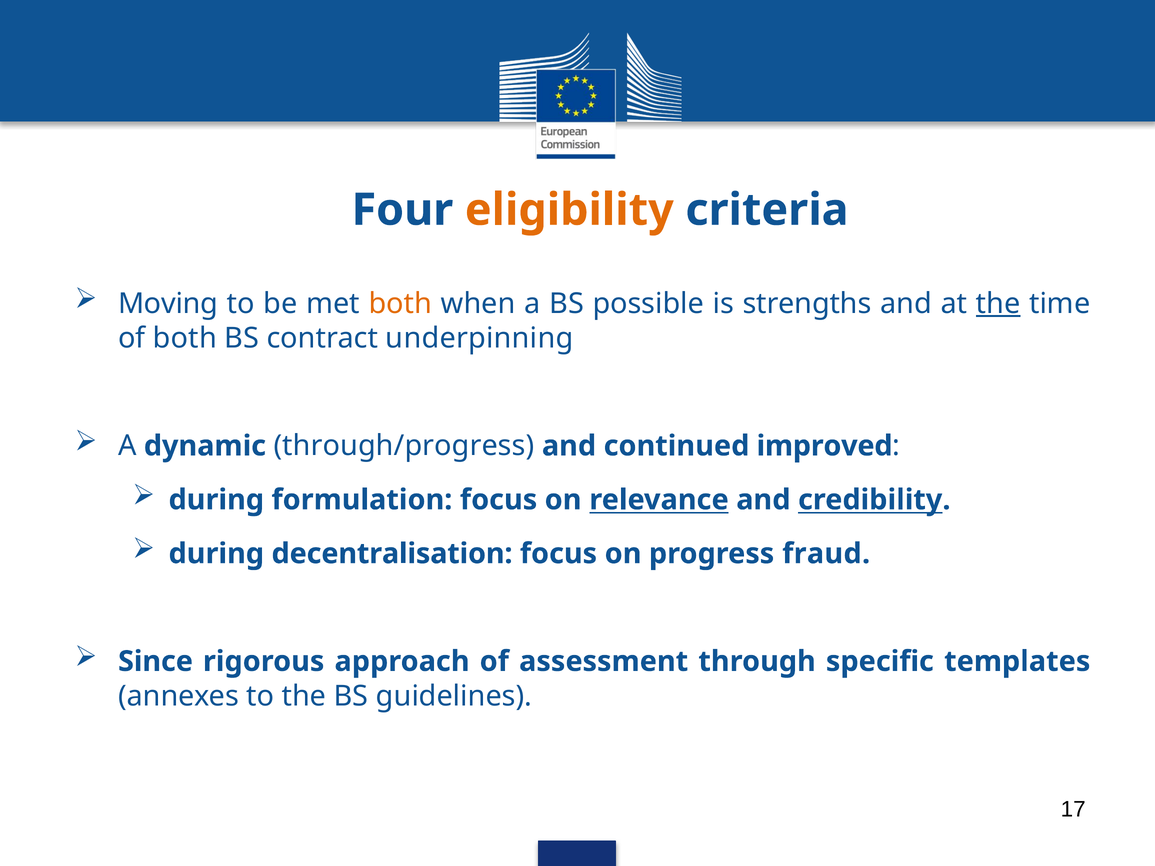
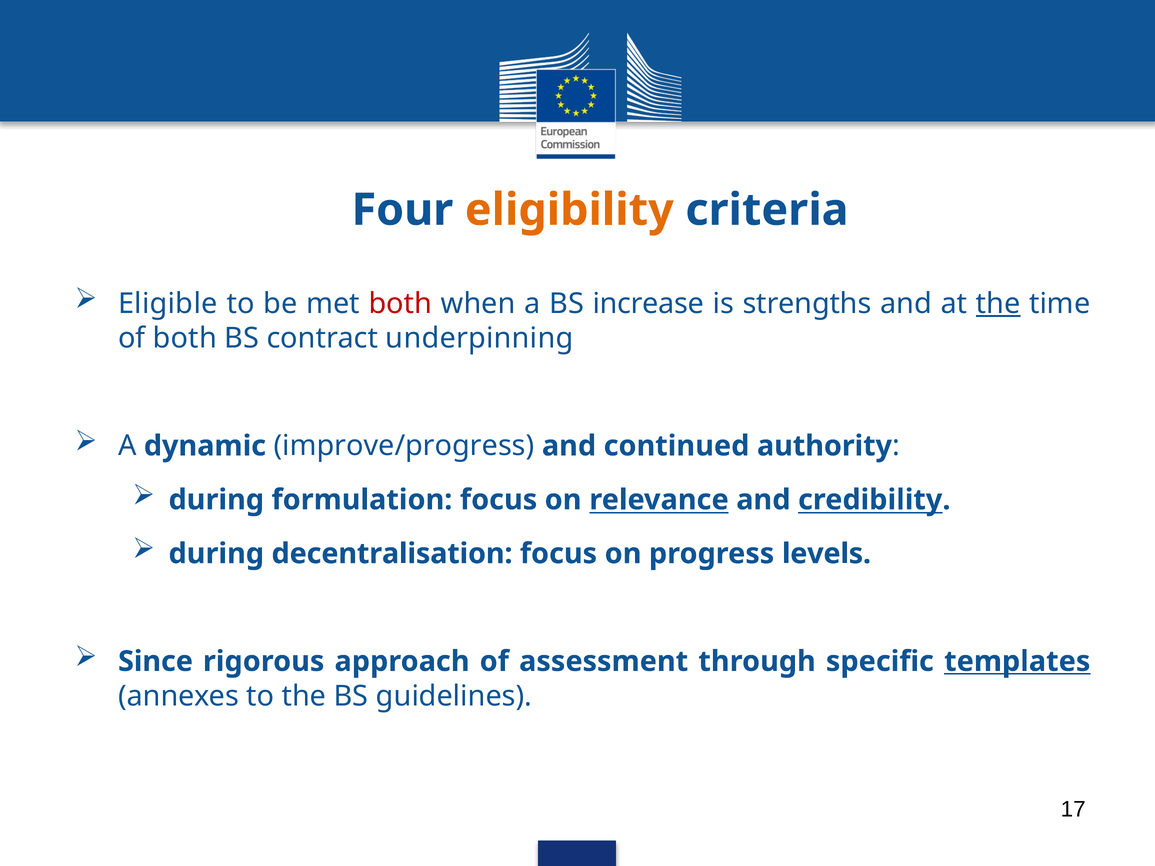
Moving: Moving -> Eligible (168, 304)
both colour: orange -> red (400, 304)
possible: possible -> increase (648, 304)
through/progress: through/progress -> improve/progress (404, 446)
improved: improved -> authority (824, 446)
fraud: fraud -> levels (826, 554)
templates underline: none -> present (1017, 662)
